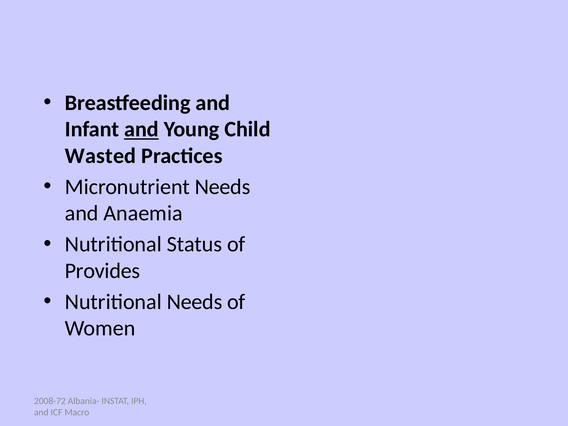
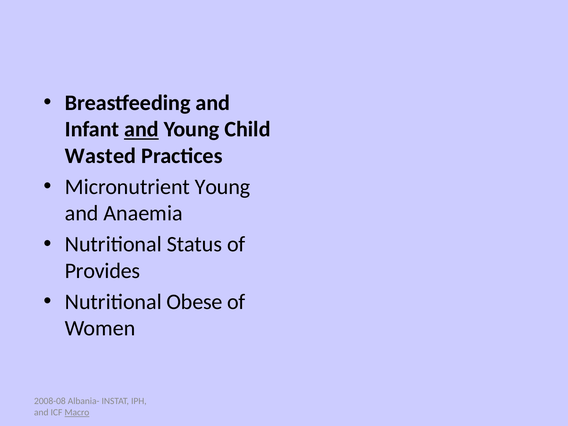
Micronutrient Needs: Needs -> Young (223, 187)
Nutritional Needs: Needs -> Obese (195, 302)
2008-72: 2008-72 -> 2008-08 (50, 401)
Macro underline: none -> present (77, 413)
